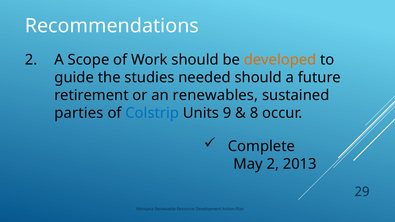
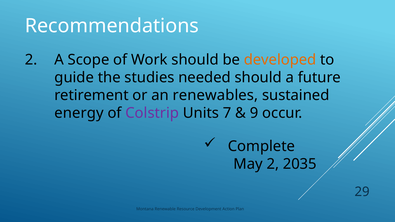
parties: parties -> energy (79, 113)
Colstrip colour: blue -> purple (152, 113)
9: 9 -> 7 (227, 113)
8: 8 -> 9 (254, 113)
2013: 2013 -> 2035 (300, 164)
